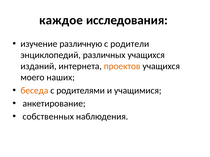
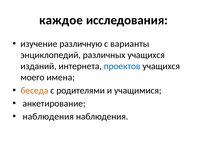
родители: родители -> варианты (130, 44)
проектов colour: orange -> blue (122, 66)
наших: наших -> имена (61, 78)
собственных: собственных -> наблюдения (48, 117)
